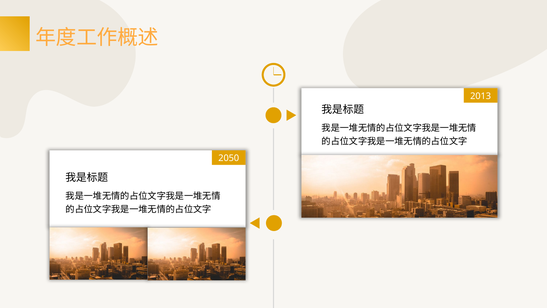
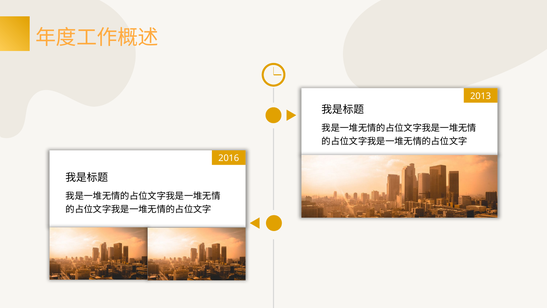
2050: 2050 -> 2016 (229, 158)
